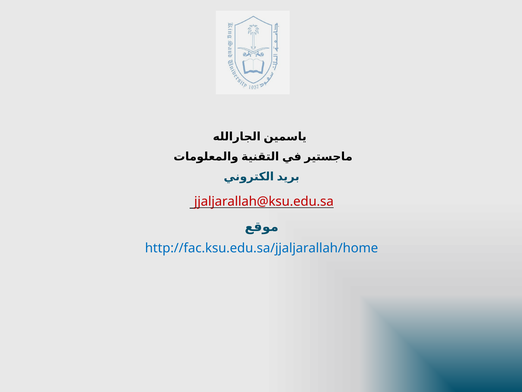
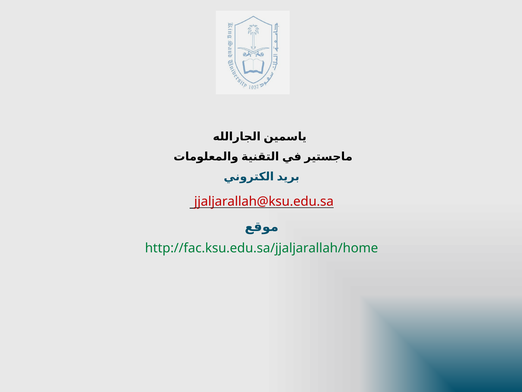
http://fac.ksu.edu.sa/jjaljarallah/home colour: blue -> green (262, 248)
